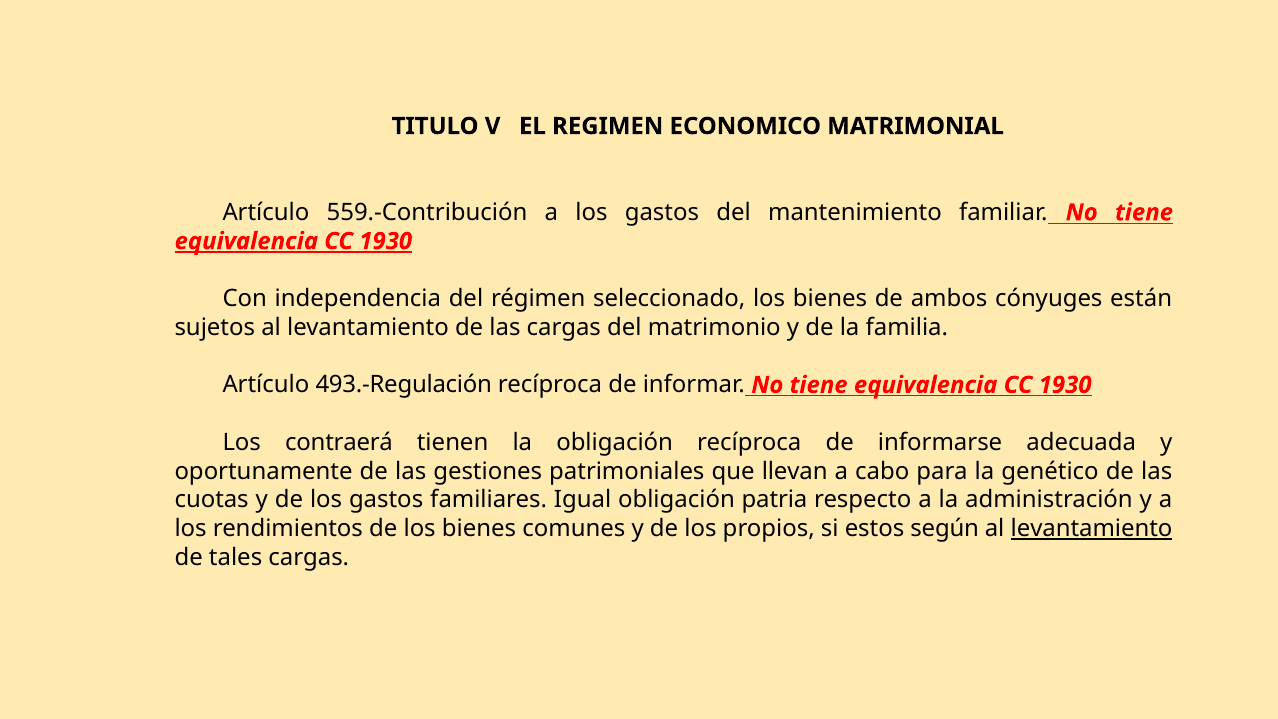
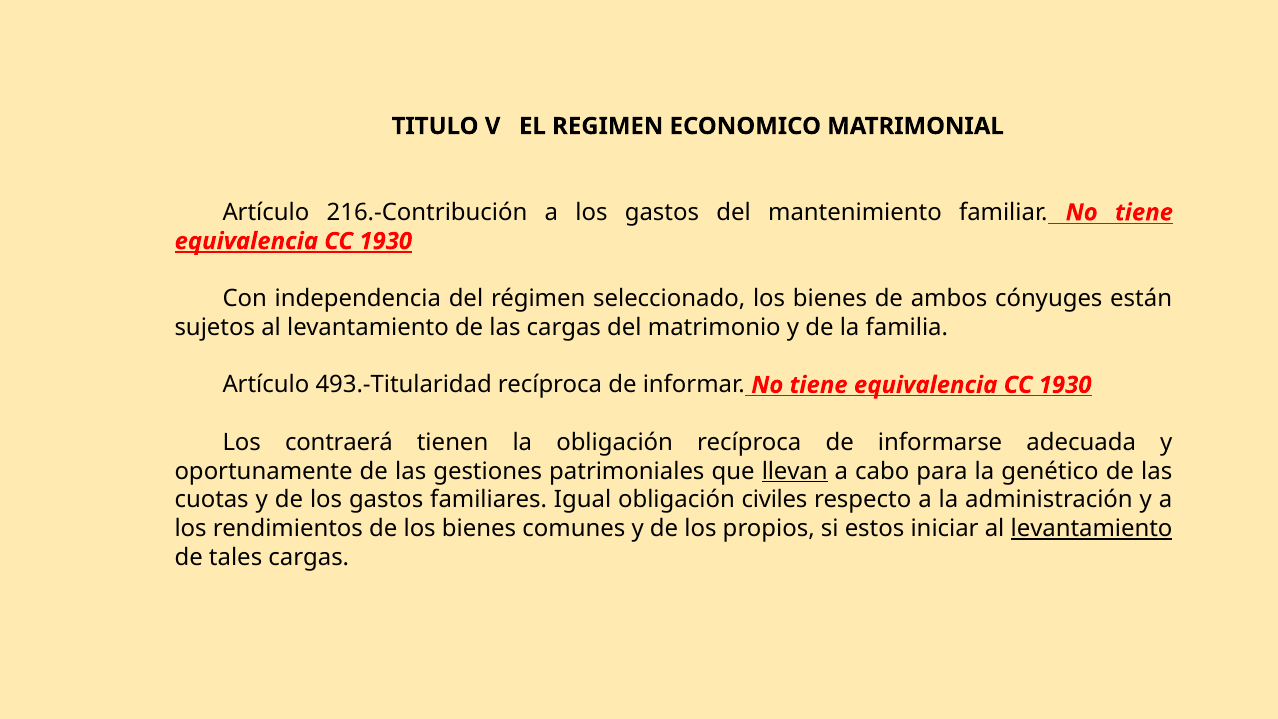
559.-Contribución: 559.-Contribución -> 216.-Contribución (427, 212)
493.-Regulación: 493.-Regulación -> 493.-Titularidad (404, 385)
llevan underline: none -> present (795, 471)
patria: patria -> civiles (775, 500)
según: según -> iniciar (945, 529)
